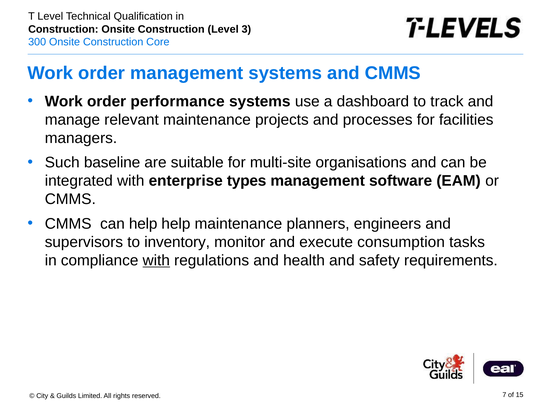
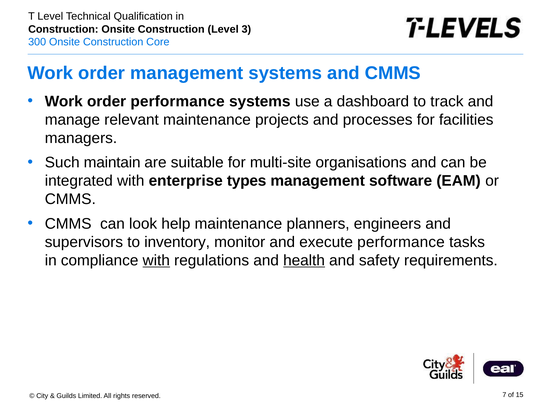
baseline: baseline -> maintain (112, 163)
can help: help -> look (143, 224)
execute consumption: consumption -> performance (401, 242)
health underline: none -> present (304, 261)
